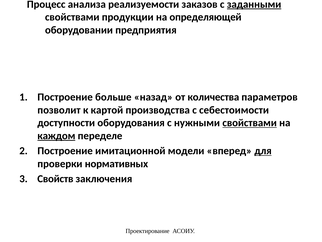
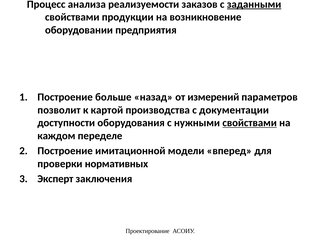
определяющей: определяющей -> возникновение (205, 17)
количества: количества -> измерений (213, 97)
себестоимости: себестоимости -> документации (234, 110)
каждом underline: present -> none (56, 135)
для underline: present -> none (263, 151)
Свойств: Свойств -> Эксперт (55, 178)
